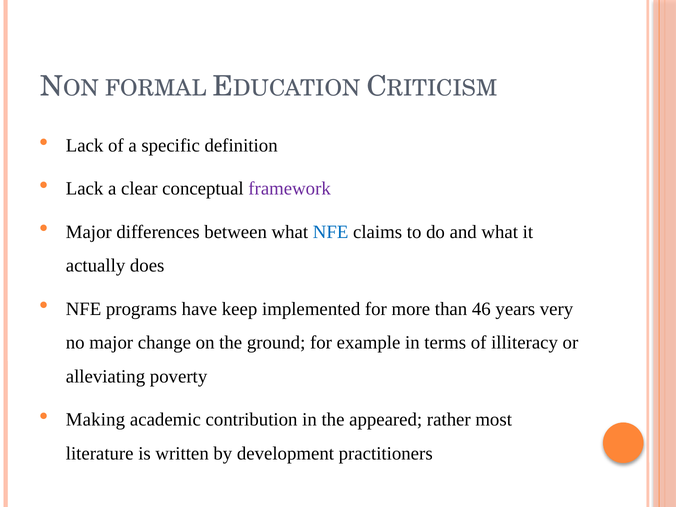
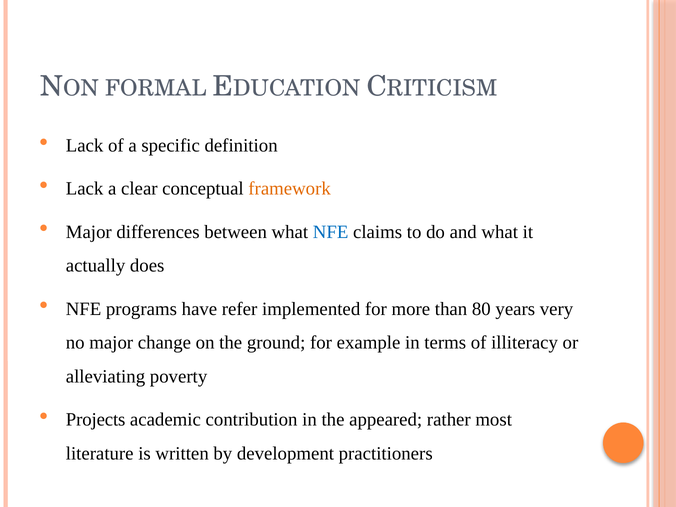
framework colour: purple -> orange (290, 189)
keep: keep -> refer (240, 309)
46: 46 -> 80 (481, 309)
Making: Making -> Projects (96, 420)
